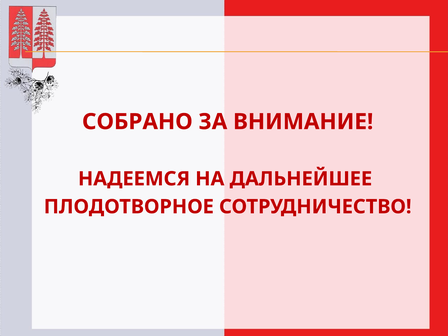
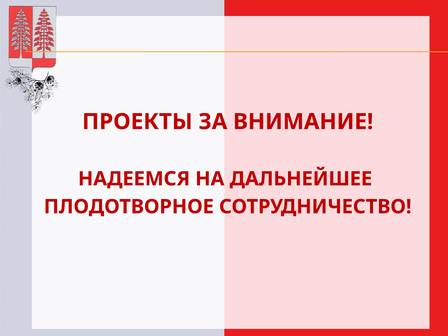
СОБРАНО: СОБРАНО -> ПРОЕКТЫ (137, 122)
